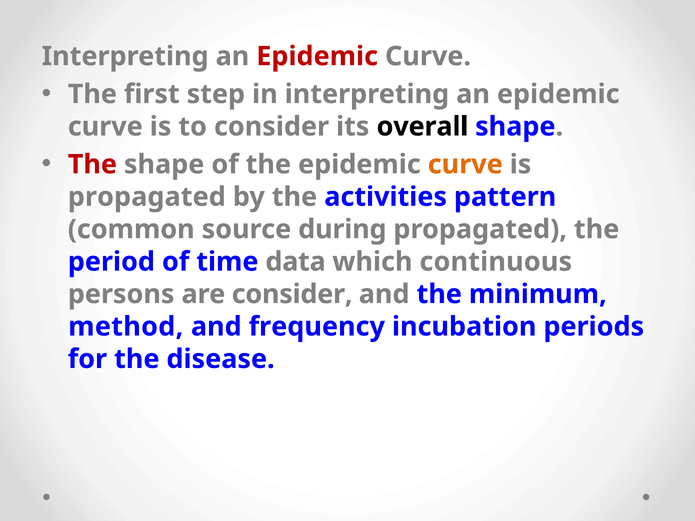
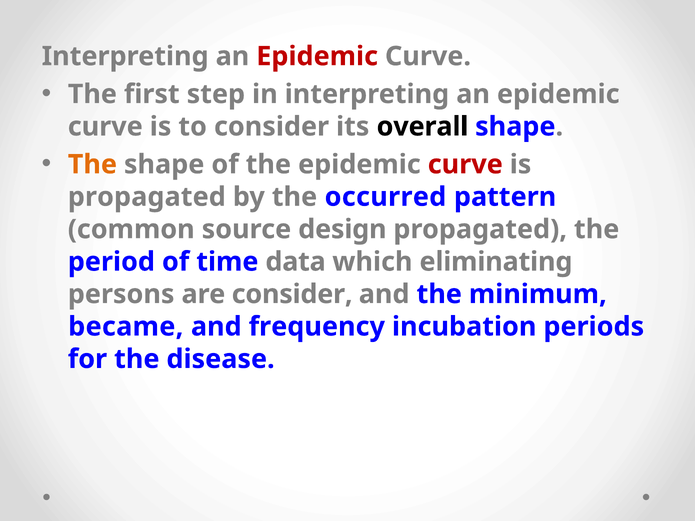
The colour: red -> orange (92, 165)
curve colour: orange -> red (465, 165)
activities: activities -> occurred (385, 197)
during: during -> design (342, 229)
continuous: continuous -> eliminating (496, 262)
method: method -> became (126, 327)
